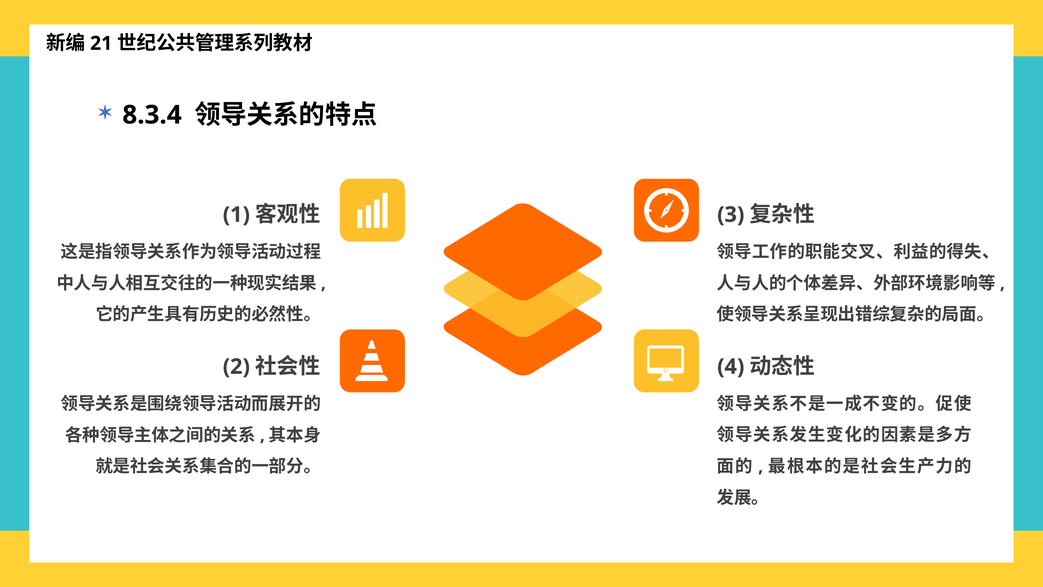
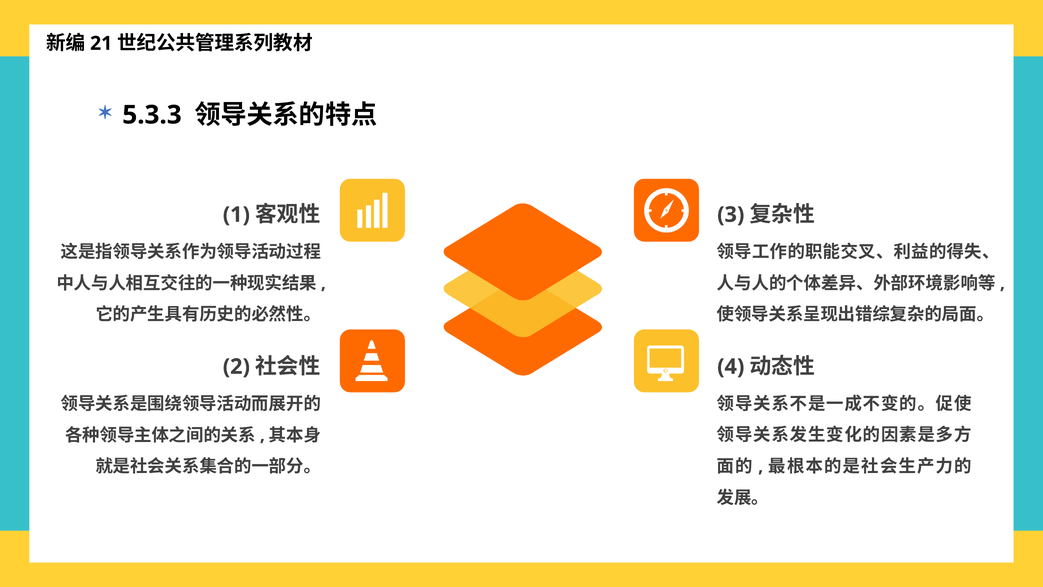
8.3.4: 8.3.4 -> 5.3.3 (152, 115)
